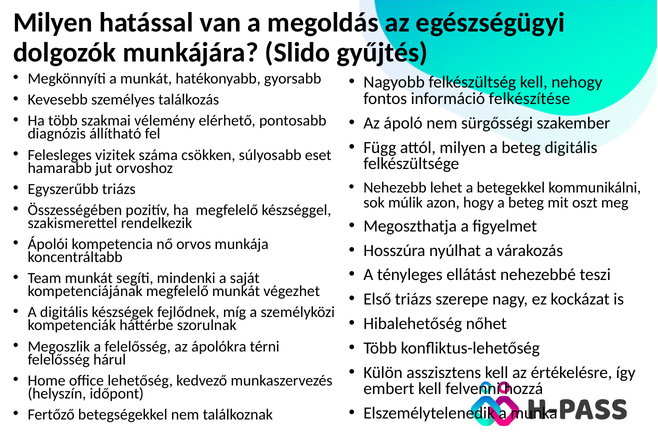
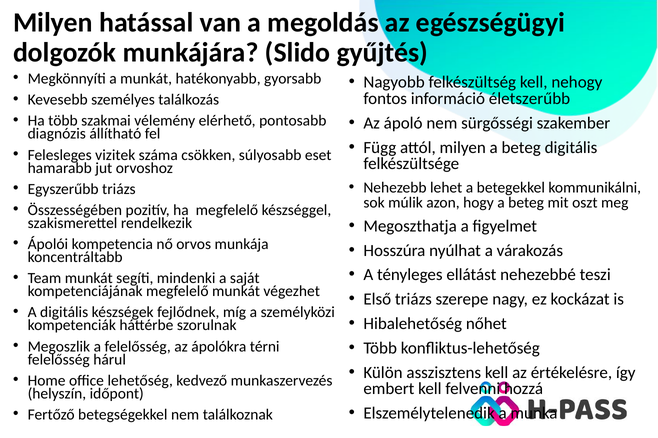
felkészítése: felkészítése -> életszerűbb (530, 99)
